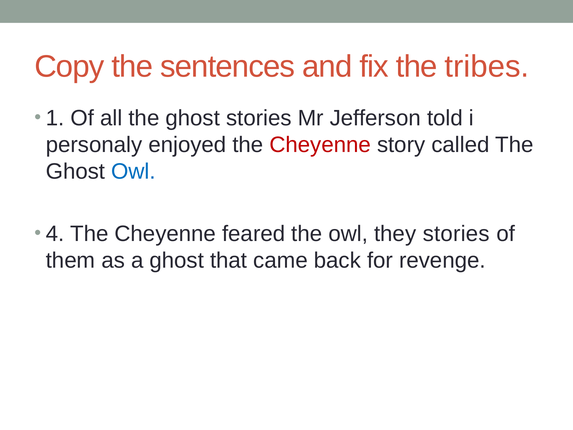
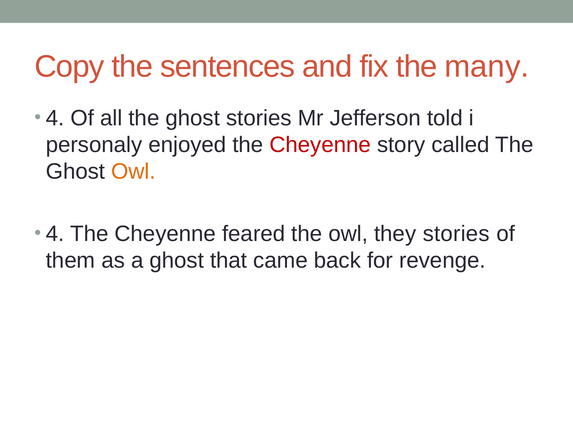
tribes: tribes -> many (487, 67)
1: 1 -> 4 (55, 118)
Owl colour: blue -> orange (134, 171)
